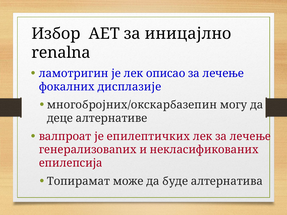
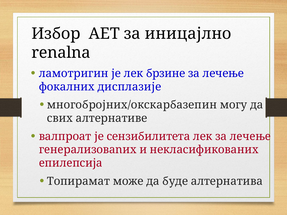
описао: описао -> брзине (166, 73)
деце: деце -> свих (60, 118)
епилептичких: епилептичких -> сензибилитета (148, 137)
